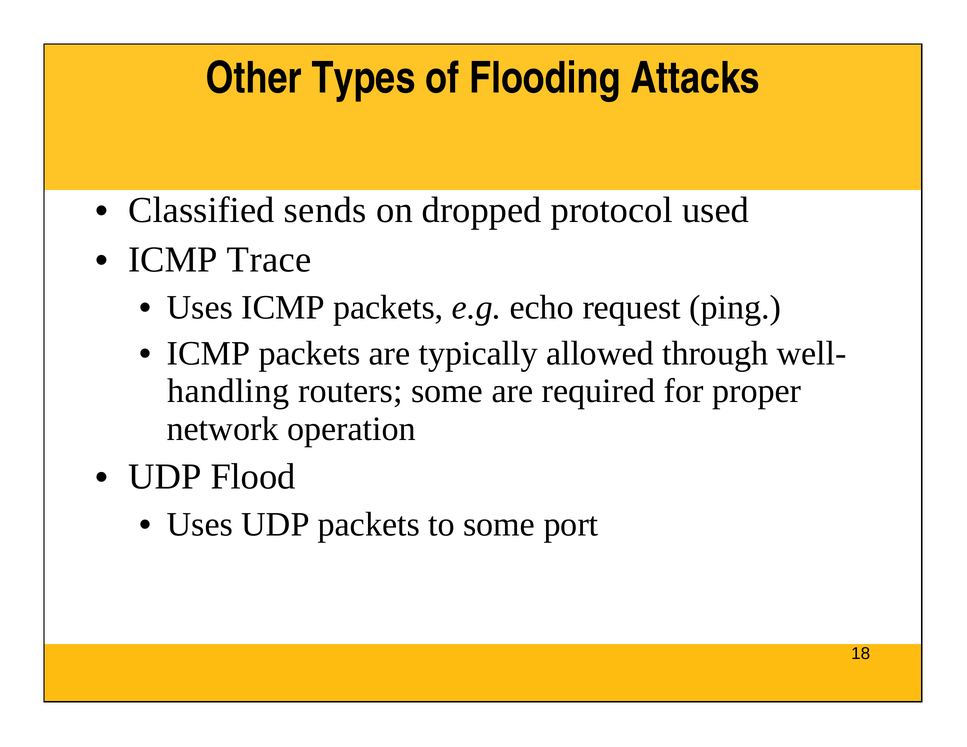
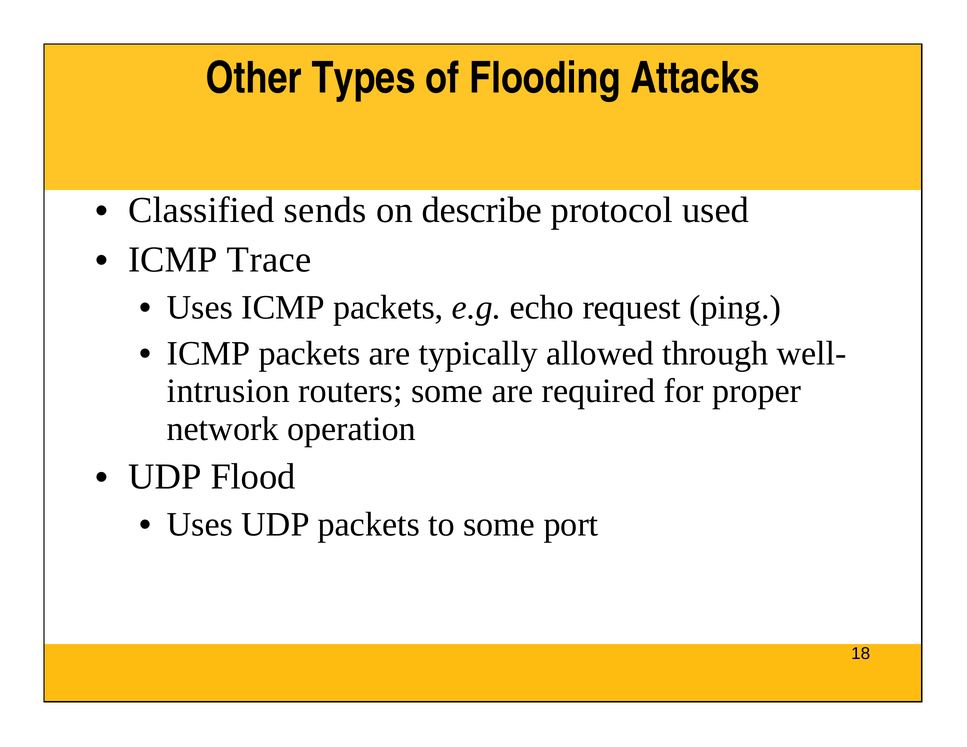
dropped: dropped -> describe (482, 210)
handling: handling -> intrusion (228, 391)
